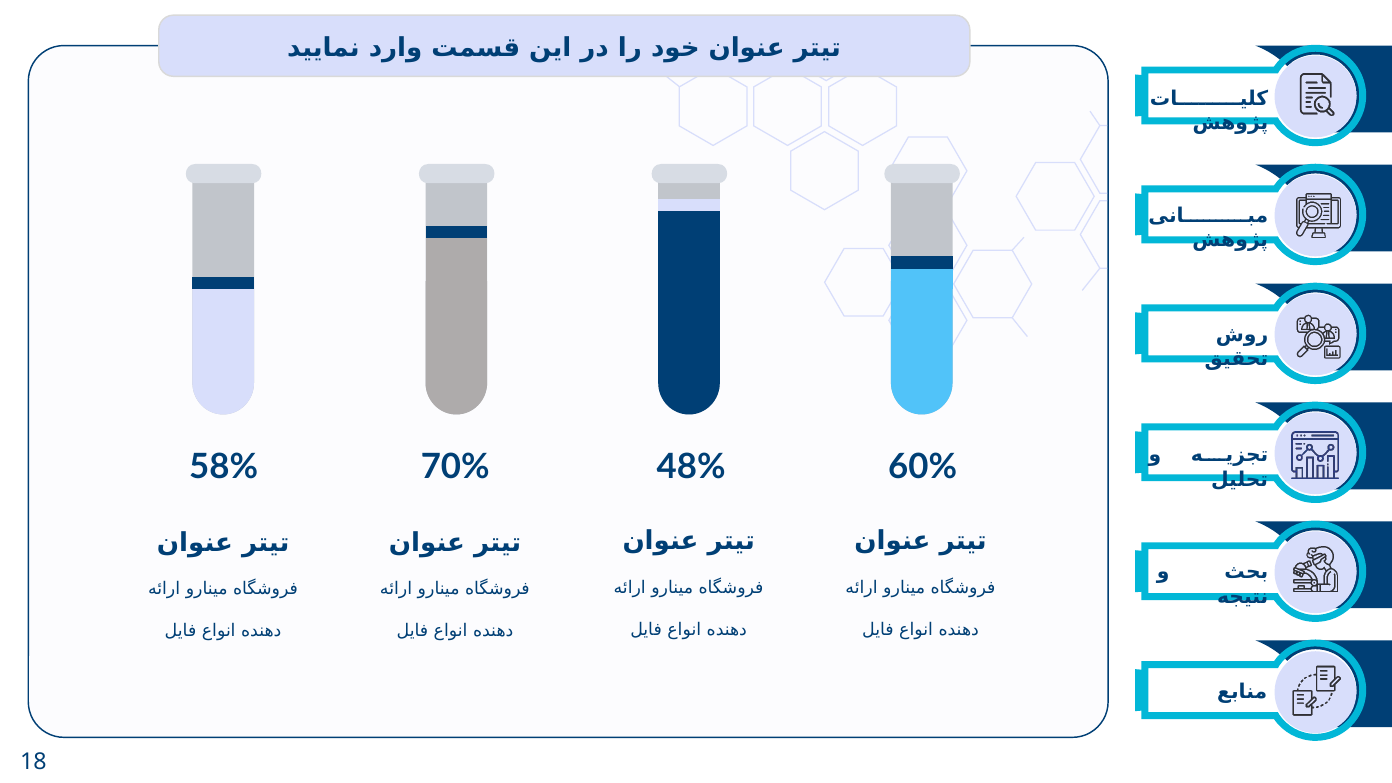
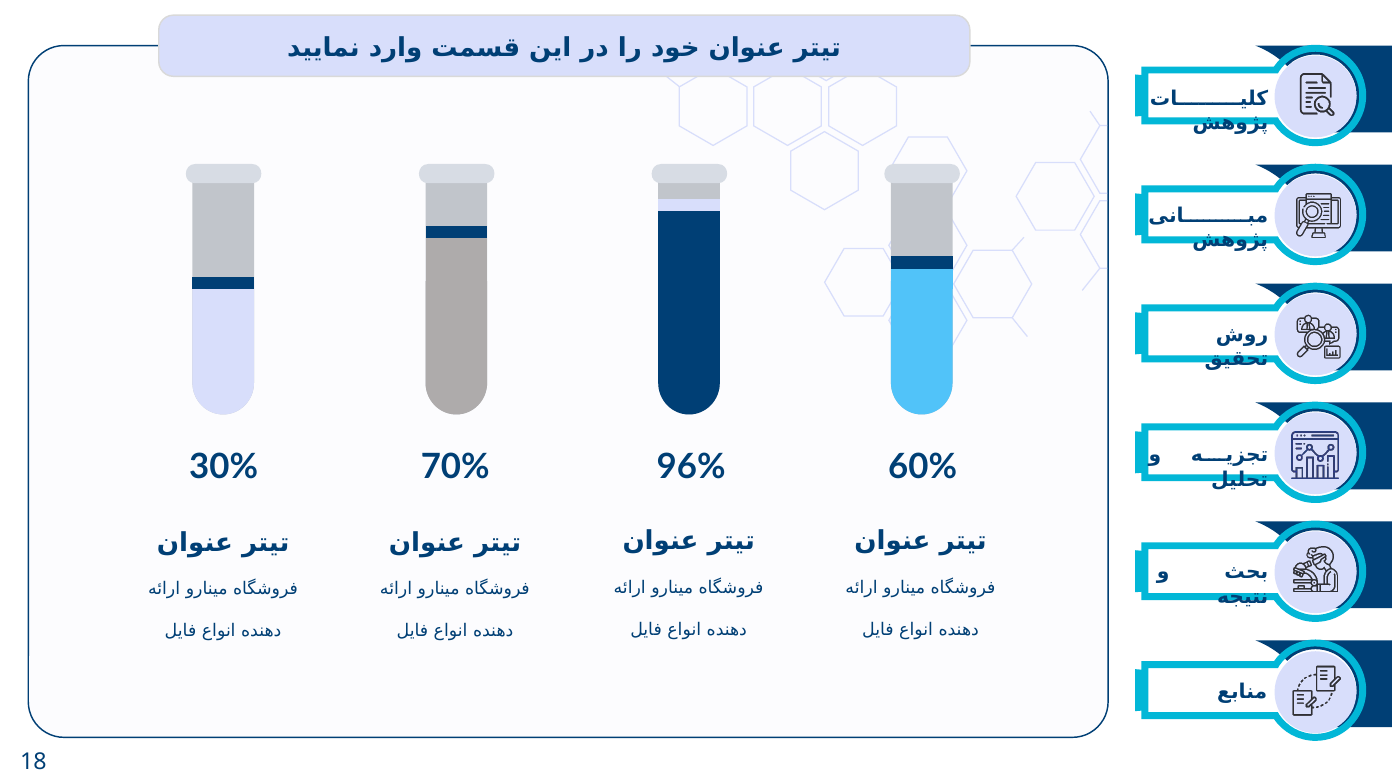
58%: 58% -> 30% (224, 467)
48%: 48% -> 96% (691, 467)
